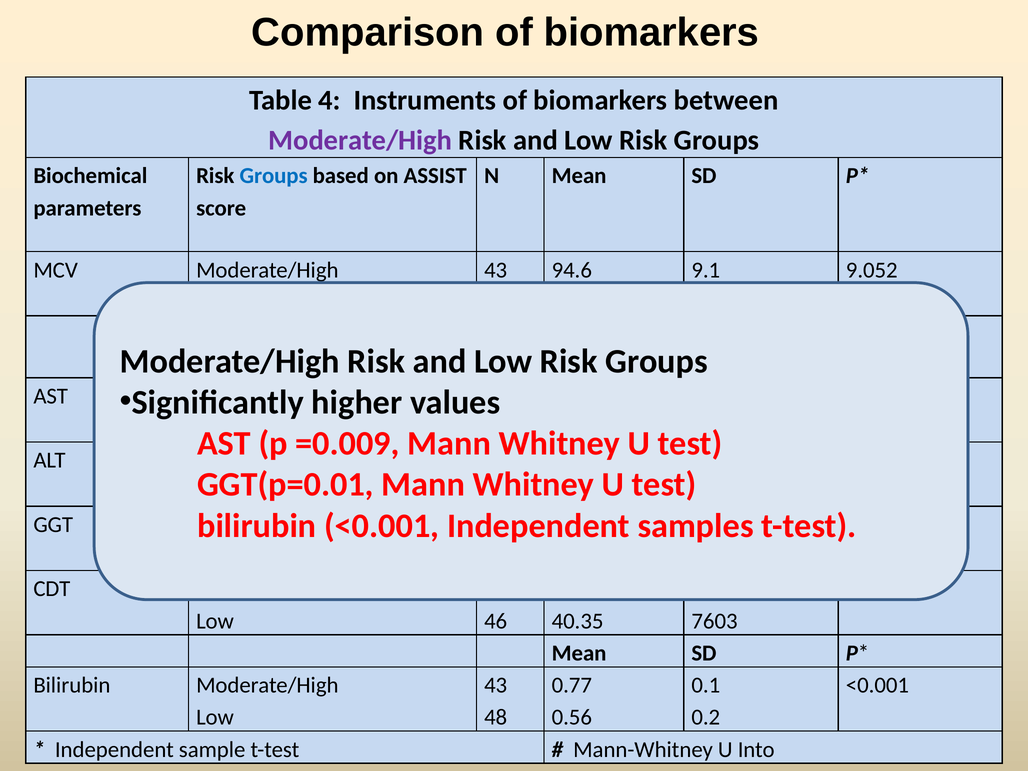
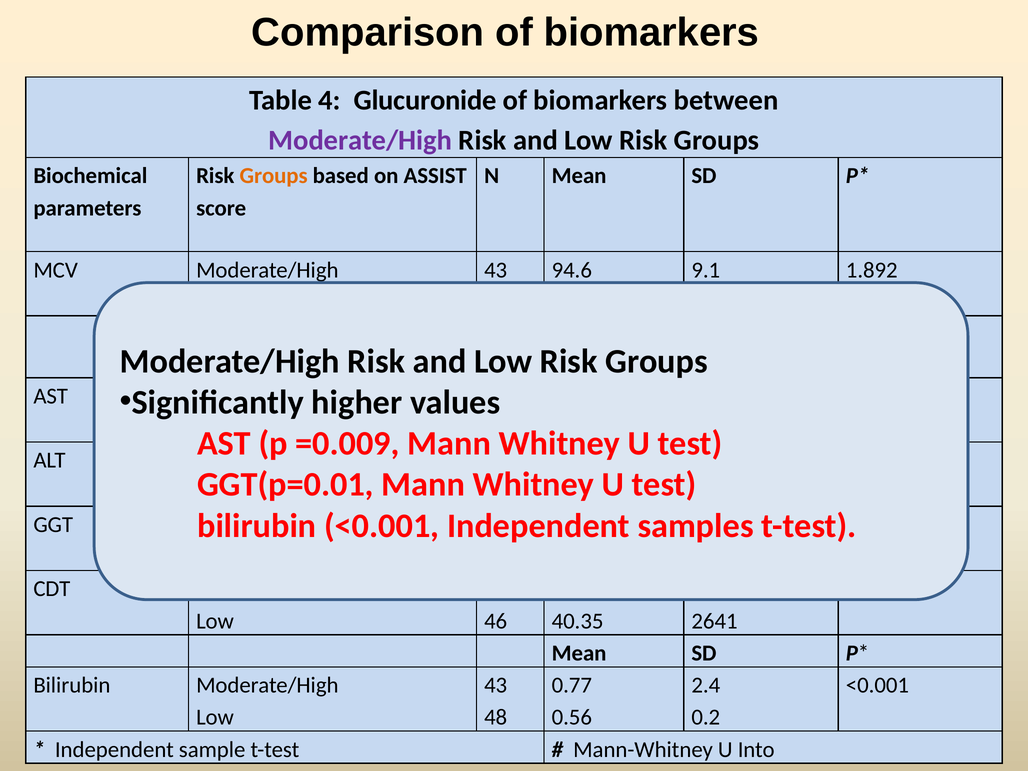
Instruments: Instruments -> Glucuronide (425, 100)
Groups colour: blue -> orange (274, 176)
9.052: 9.052 -> 1.892 (872, 270)
7603: 7603 -> 2641 (715, 621)
0.1: 0.1 -> 2.4 (706, 685)
